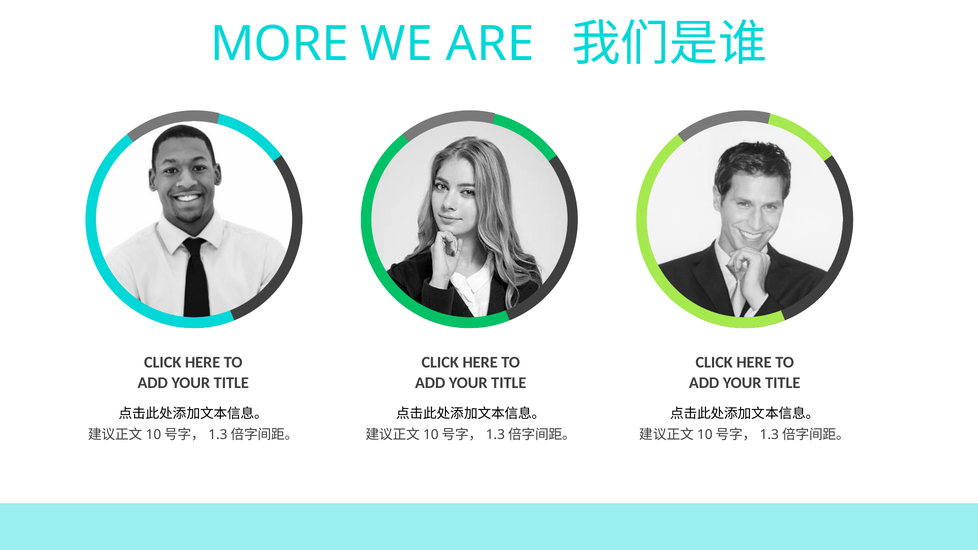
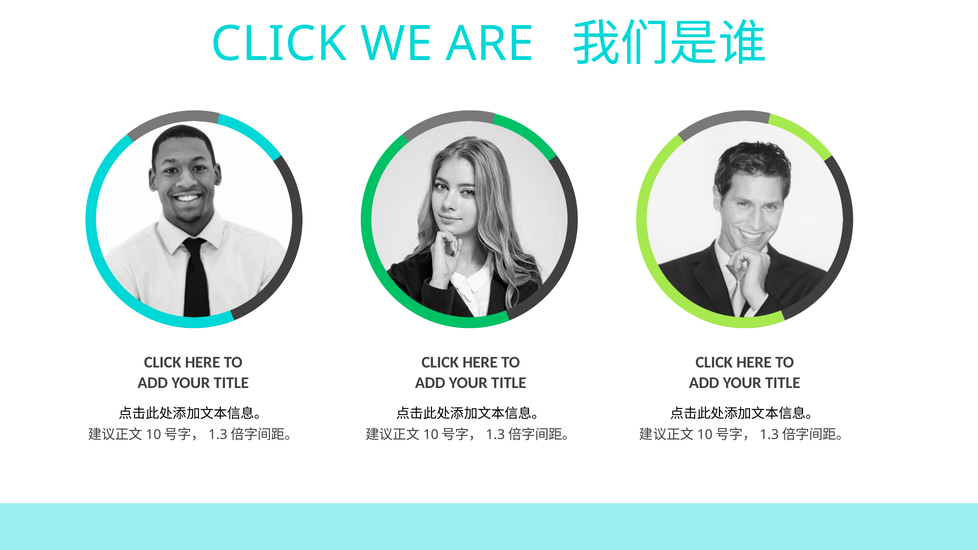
MORE: MORE -> CLICK (279, 44)
